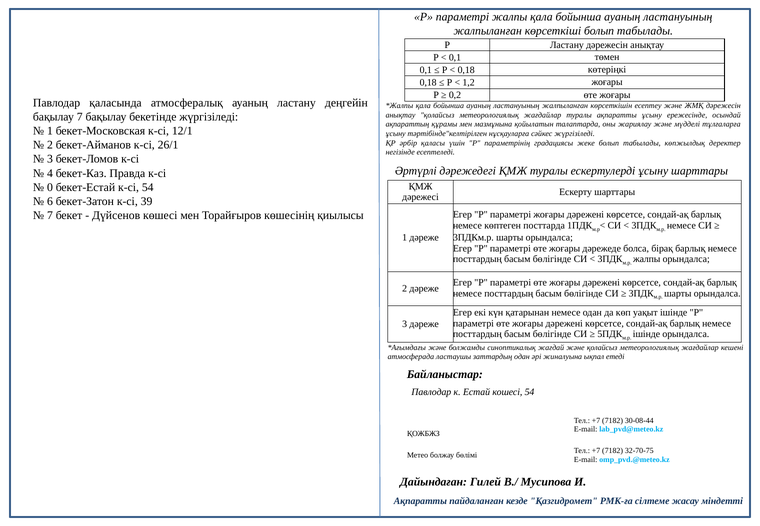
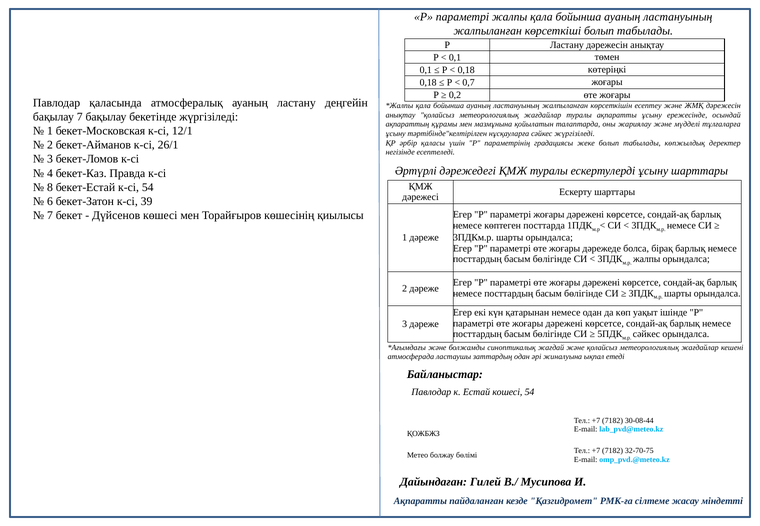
1,2: 1,2 -> 0,7 (469, 83)
0: 0 -> 8 (50, 187)
ішінде: ішінде -> сәйкес (646, 334)
